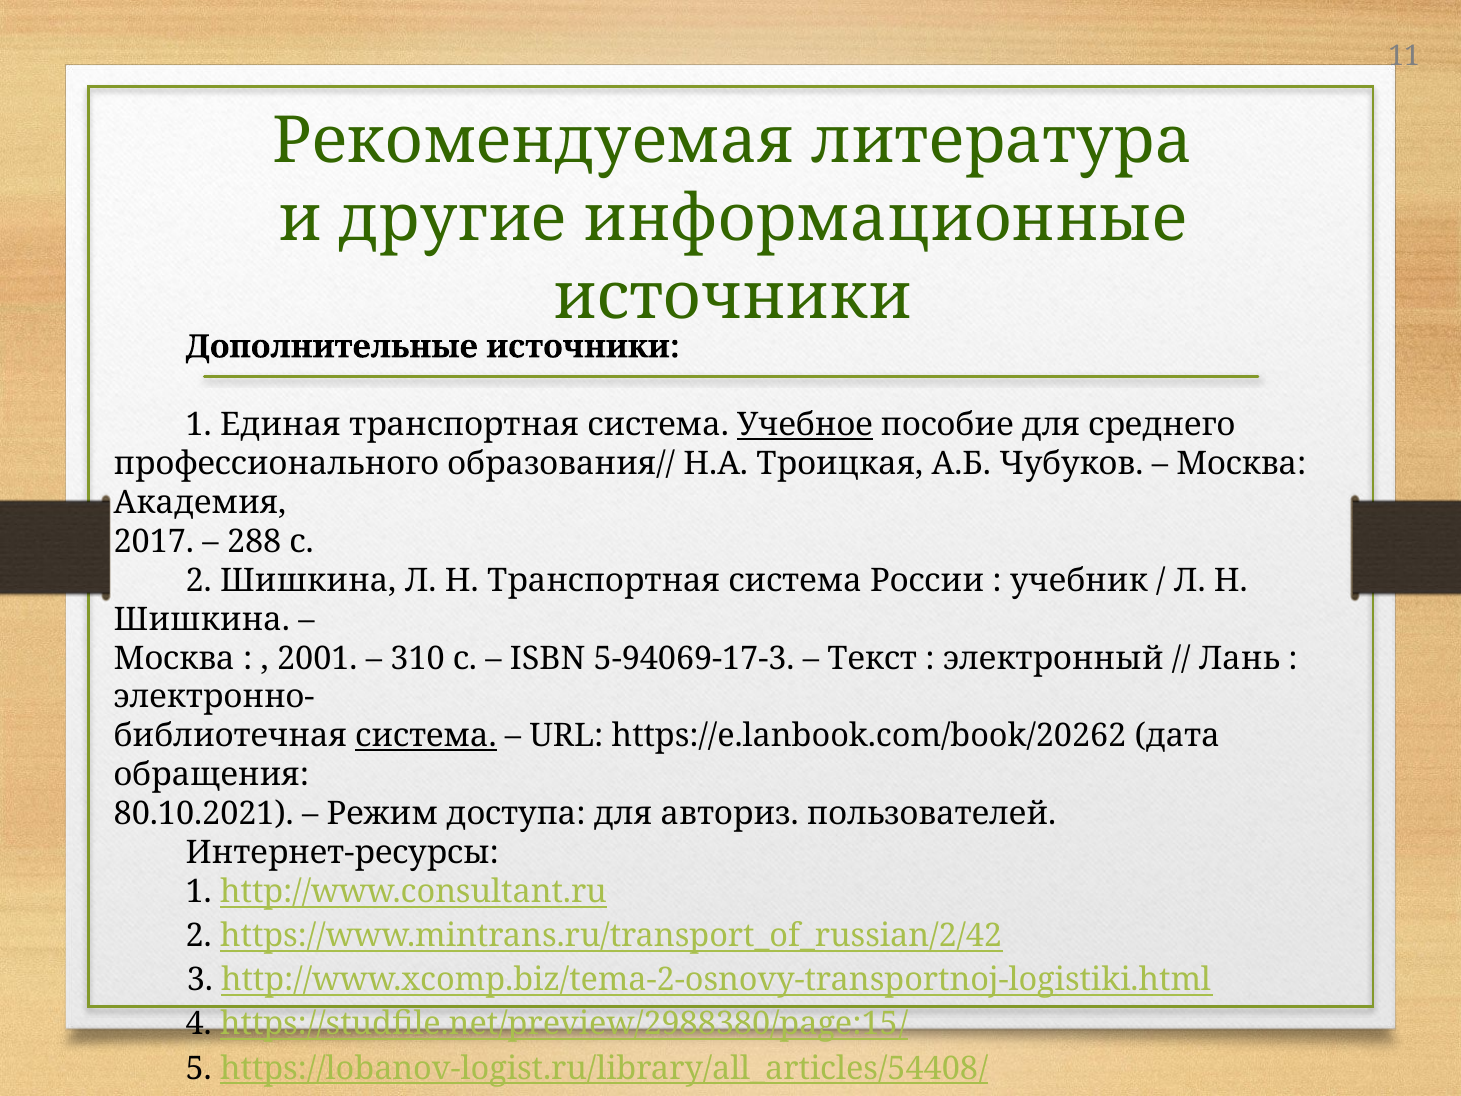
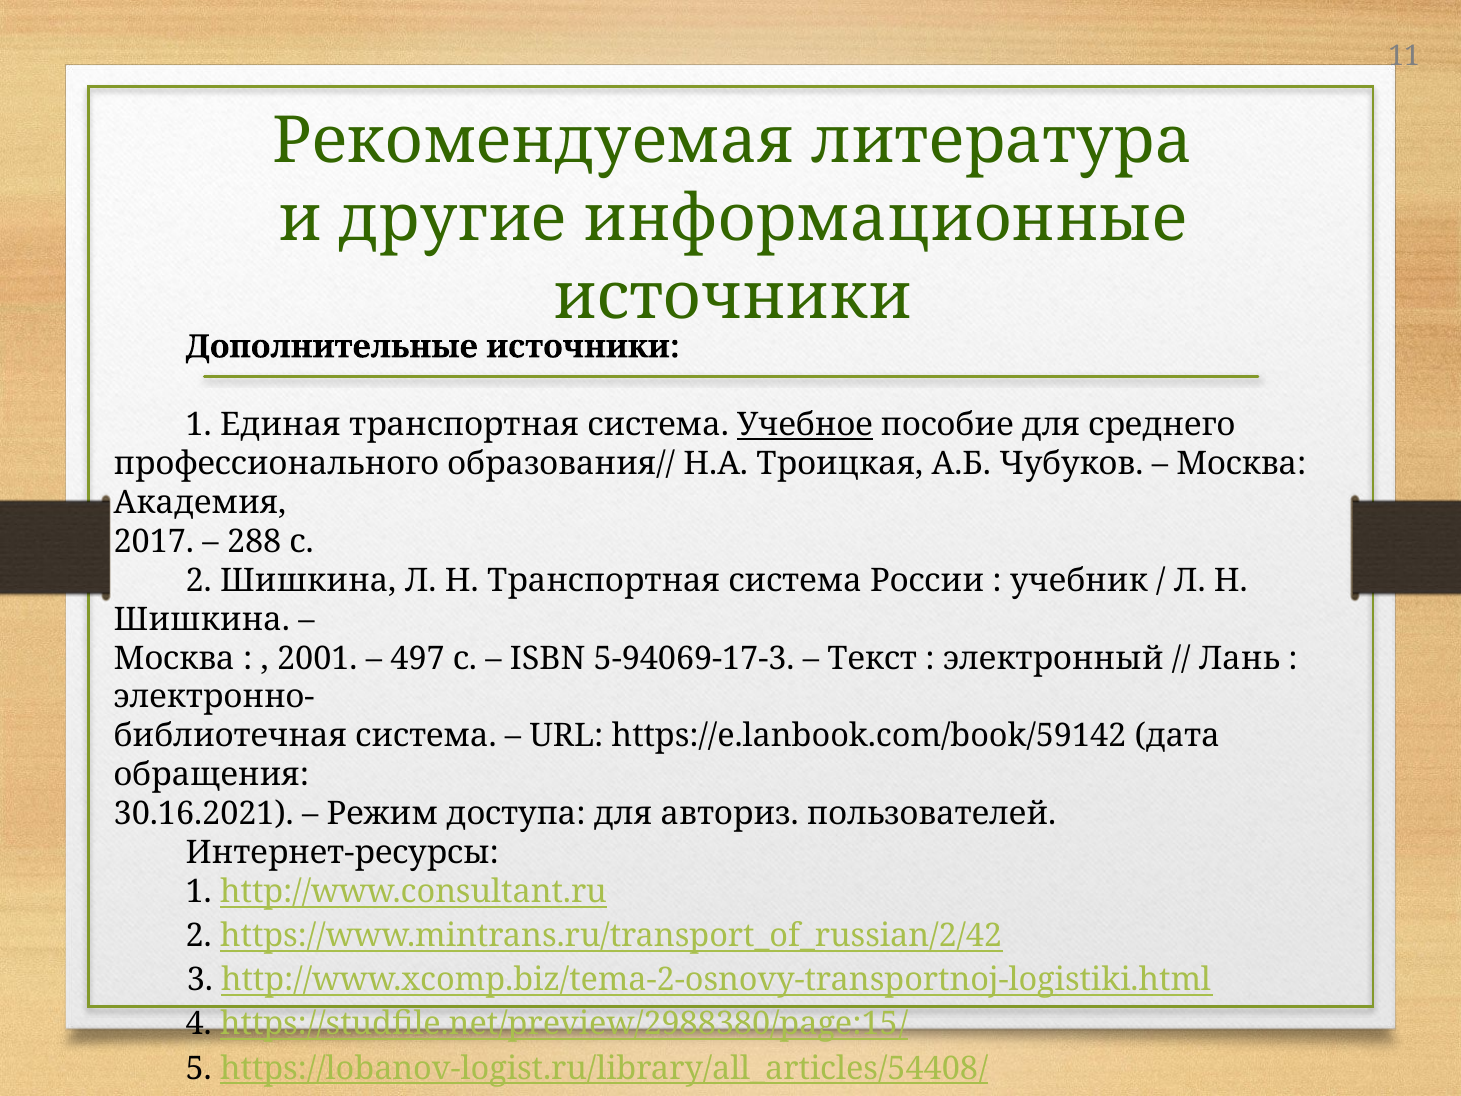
310: 310 -> 497 (418, 658)
система underline: present -> none (426, 736)
https://e.lanbook.com/book/20262: https://e.lanbook.com/book/20262 -> https://e.lanbook.com/book/59142 (869, 736)
80.10.2021: 80.10.2021 -> 30.16.2021 (204, 814)
